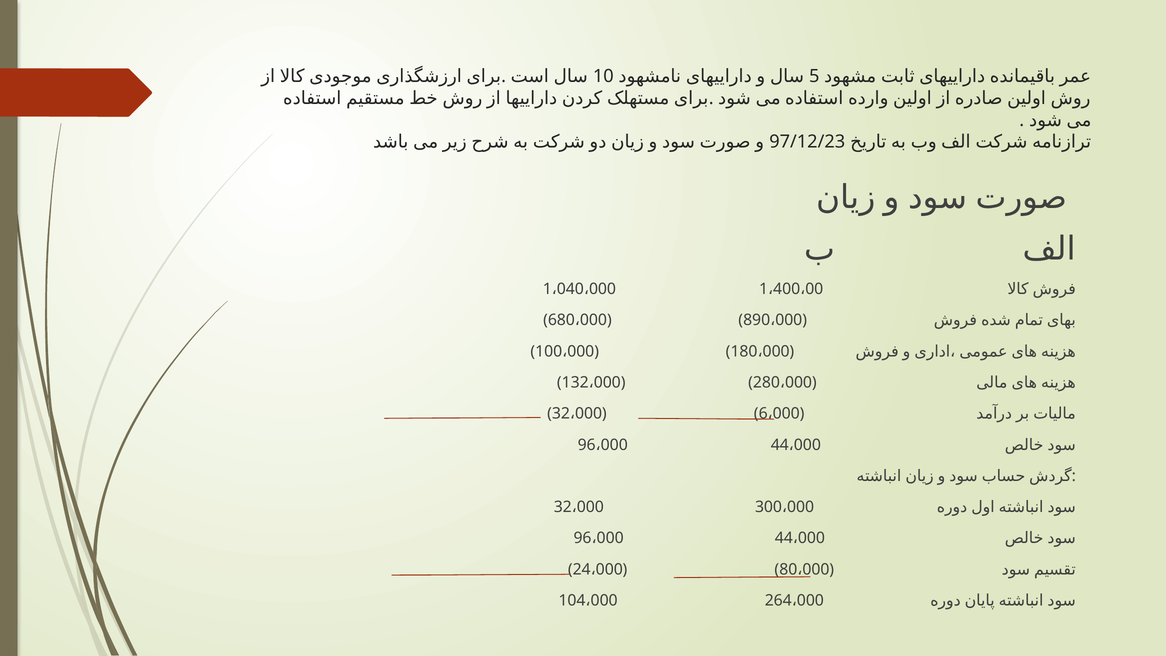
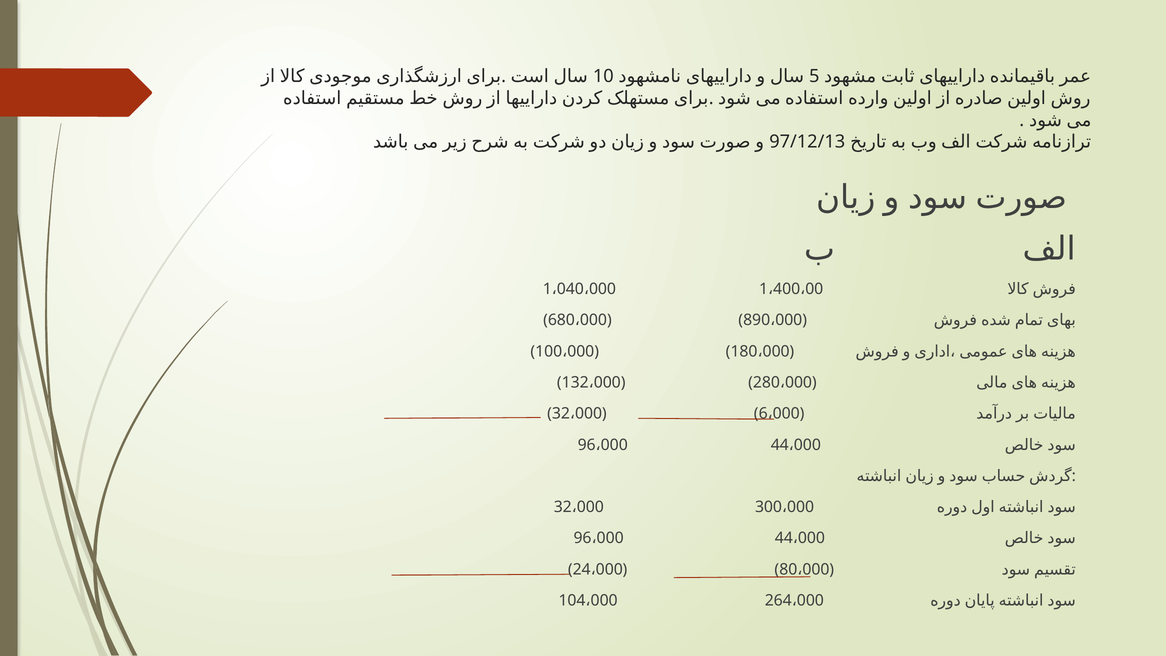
97/12/23: 97/12/23 -> 97/12/13 (807, 142)
